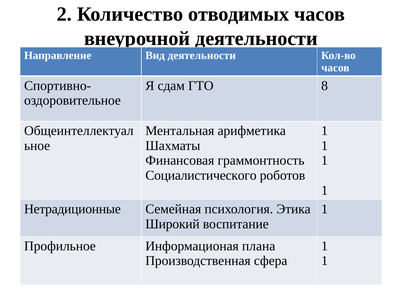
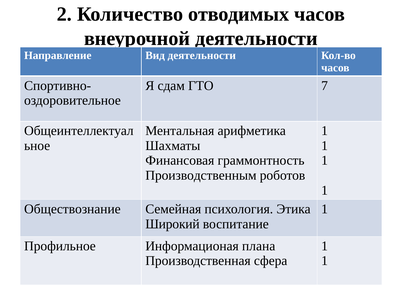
8: 8 -> 7 (325, 85)
Социалистического: Социалистического -> Производственным (201, 175)
Нетрадиционные: Нетрадиционные -> Обществознание (72, 209)
